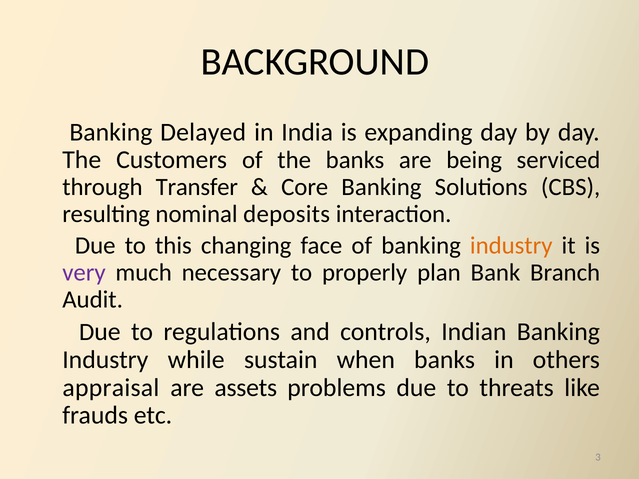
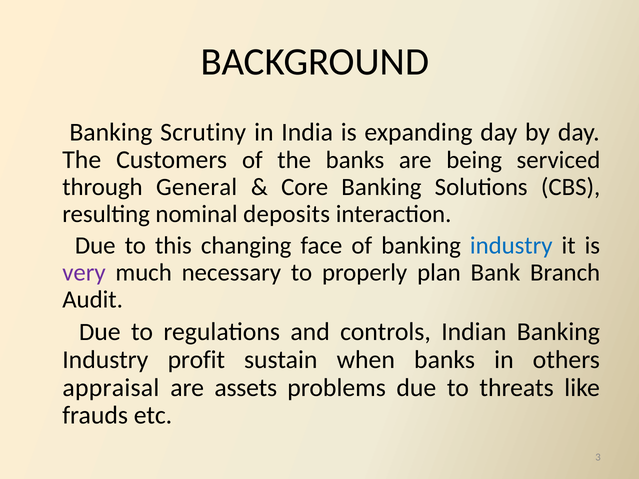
Delayed: Delayed -> Scrutiny (203, 132)
Transfer: Transfer -> General (197, 187)
industry colour: orange -> blue (511, 246)
while: while -> profit (196, 360)
